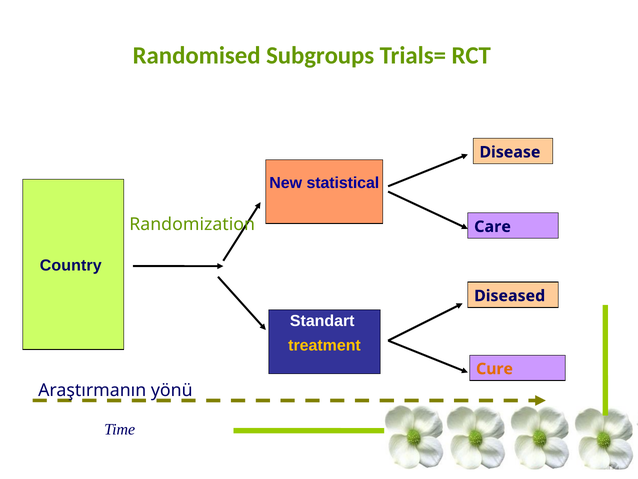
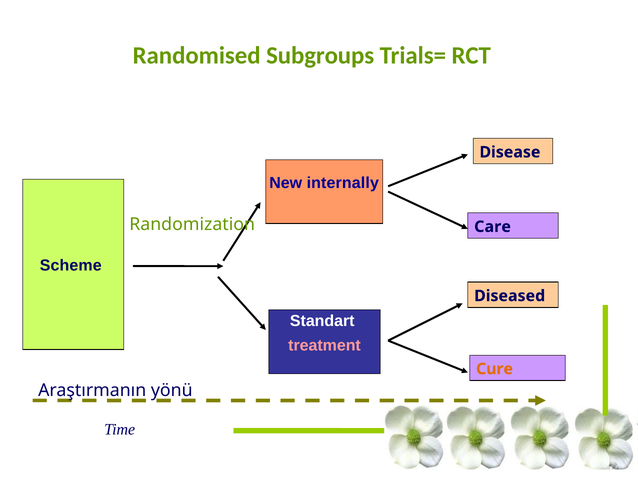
statistical: statistical -> internally (343, 183)
Country: Country -> Scheme (71, 265)
treatment colour: yellow -> pink (324, 345)
